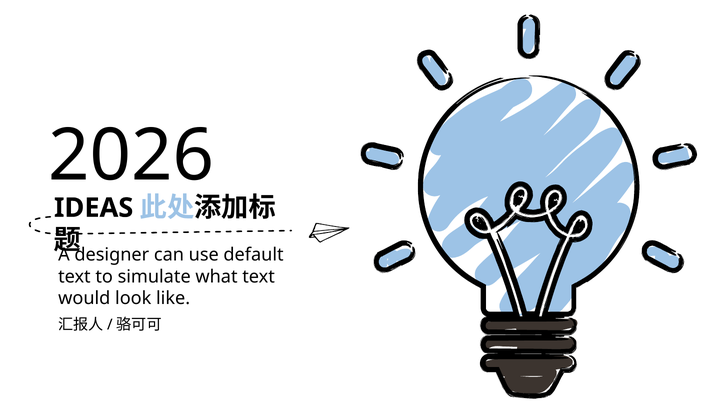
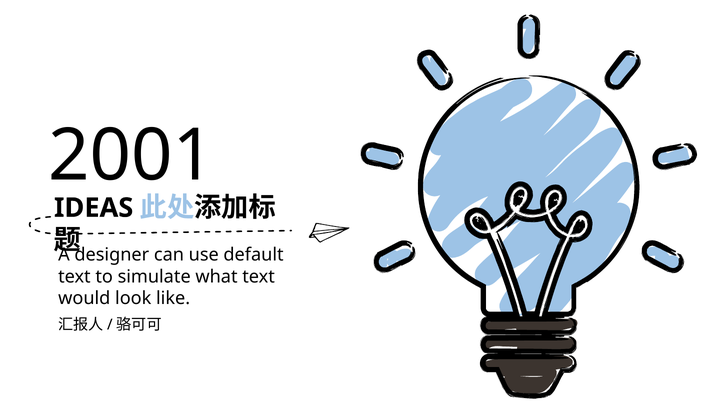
2026: 2026 -> 2001 (131, 156)
